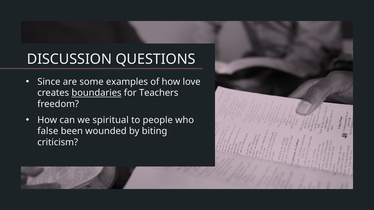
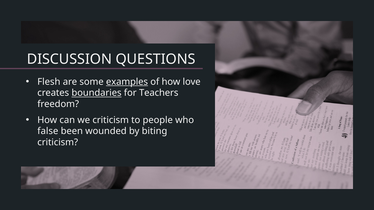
Since: Since -> Flesh (49, 82)
examples underline: none -> present (127, 82)
we spiritual: spiritual -> criticism (111, 120)
